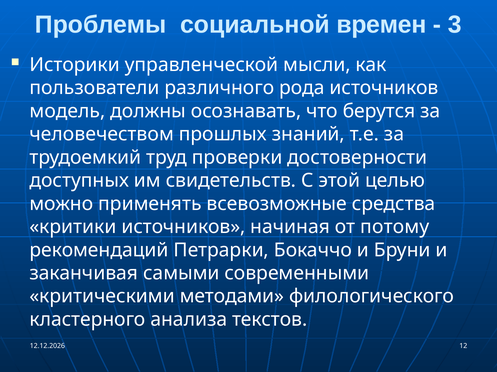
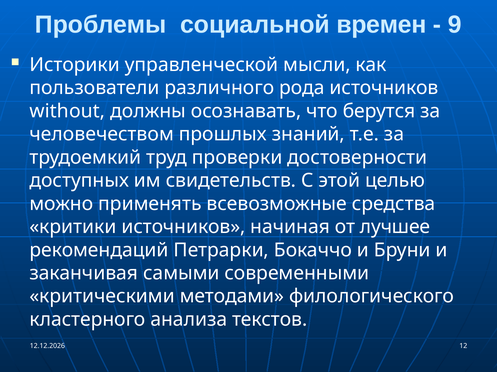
3: 3 -> 9 (455, 25)
модель: модель -> without (67, 111)
потому: потому -> лучшее (395, 227)
